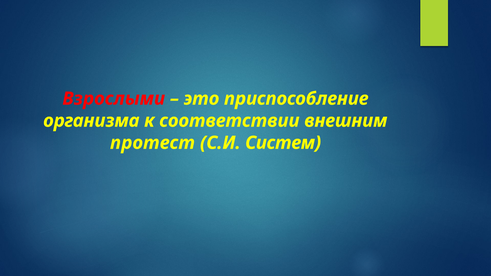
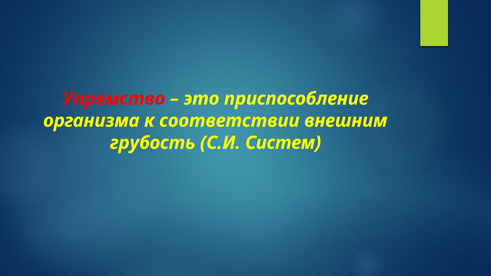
Взрослыми: Взрослыми -> Упрямство (114, 99)
протест: протест -> грубость (153, 143)
